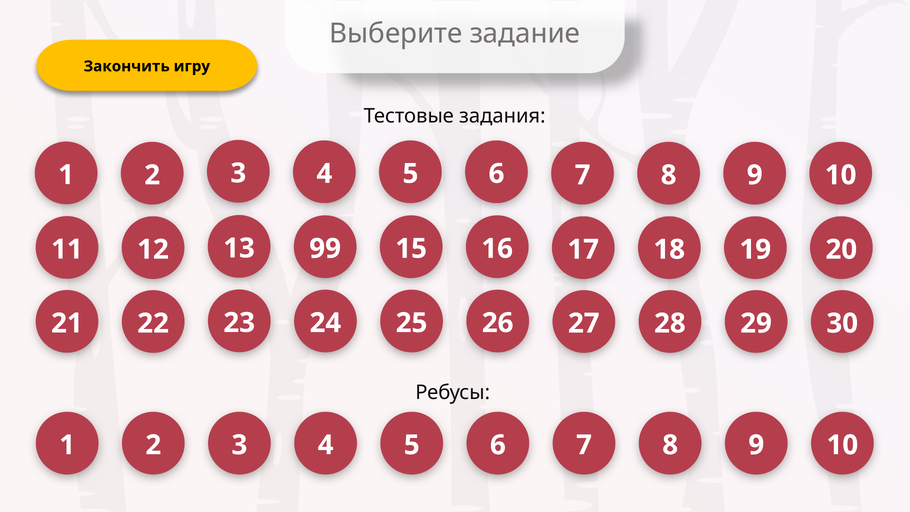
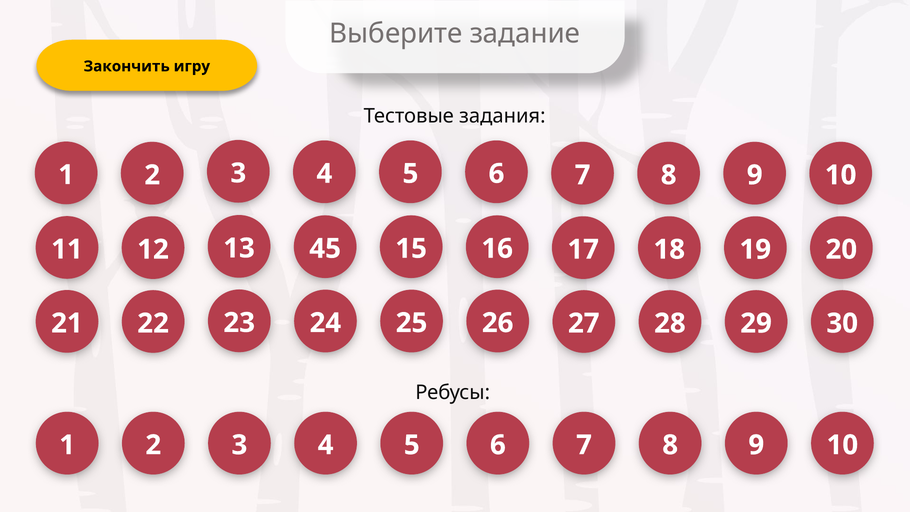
99: 99 -> 45 (325, 249)
